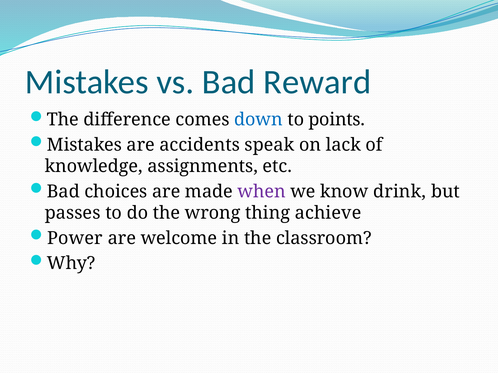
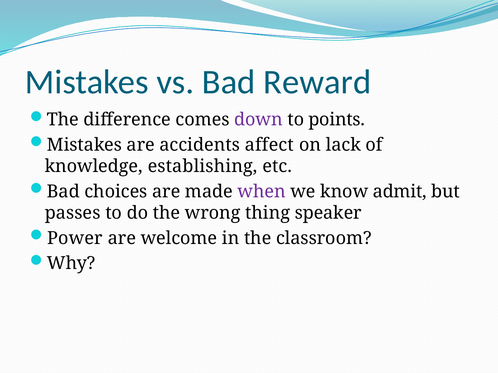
down colour: blue -> purple (258, 120)
speak: speak -> affect (269, 145)
assignments: assignments -> establishing (203, 167)
drink: drink -> admit (400, 192)
achieve: achieve -> speaker (328, 213)
